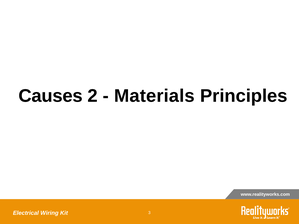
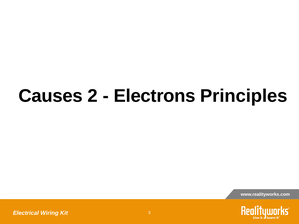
Materials: Materials -> Electrons (155, 96)
